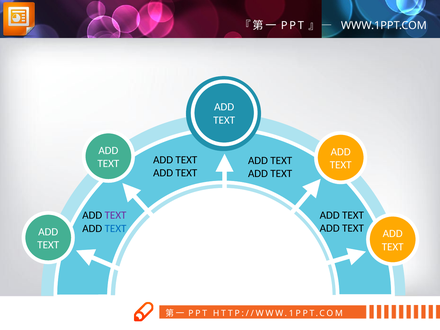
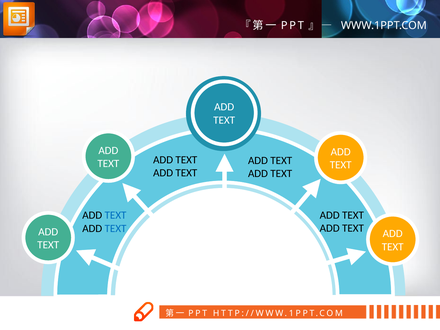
TEXT colour: purple -> blue (116, 215)
